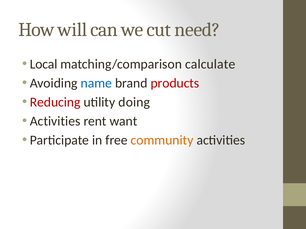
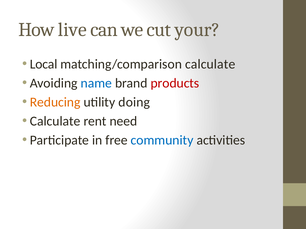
will: will -> live (72, 30)
need: need -> your (197, 30)
Reducing colour: red -> orange (55, 102)
Activities: Activities -> Calculate (55, 121)
want: want -> need (123, 121)
community colour: orange -> blue (162, 140)
